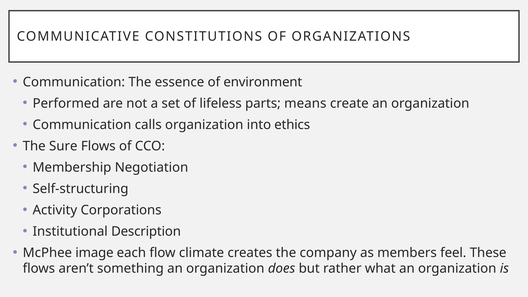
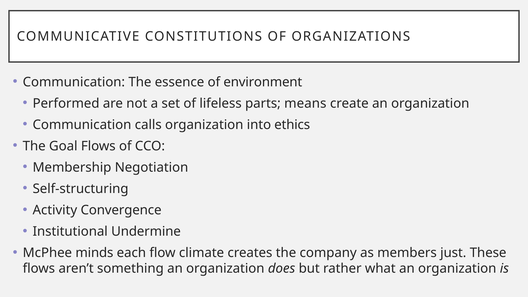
Sure: Sure -> Goal (63, 146)
Corporations: Corporations -> Convergence (121, 210)
Description: Description -> Undermine (146, 231)
image: image -> minds (94, 253)
feel: feel -> just (453, 253)
